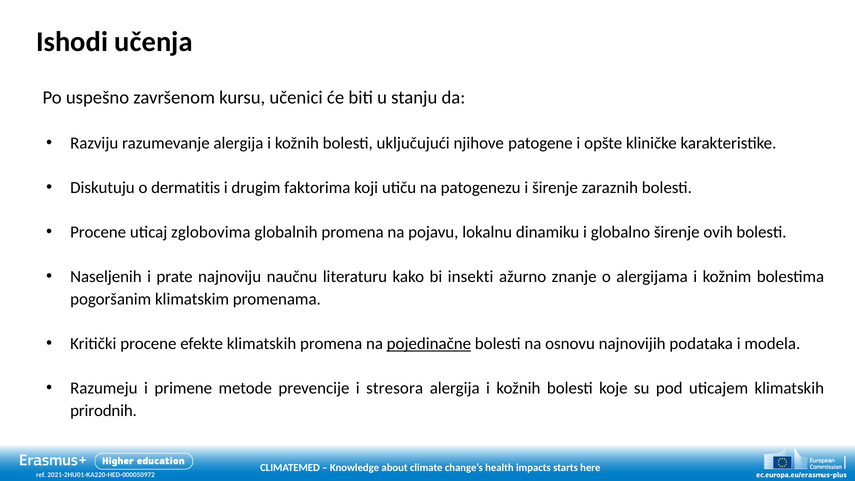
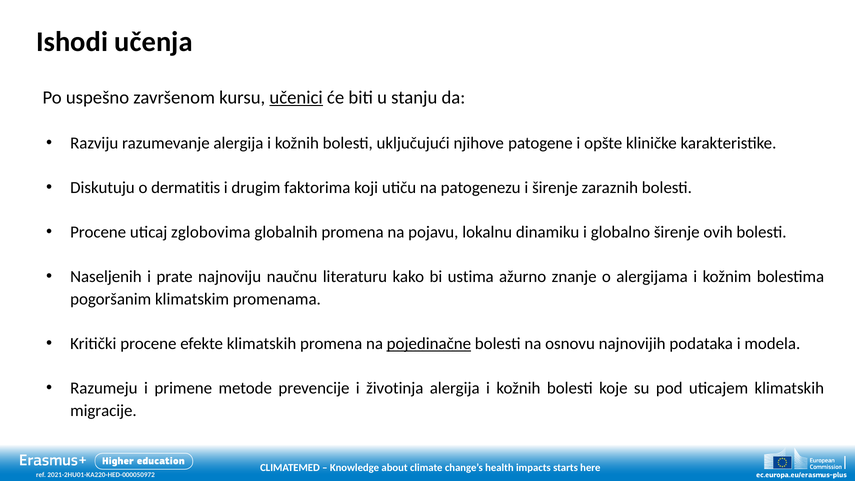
učenici underline: none -> present (296, 97)
insekti: insekti -> ustima (471, 277)
stresora: stresora -> životinja (395, 388)
prirodnih: prirodnih -> migracije (103, 411)
